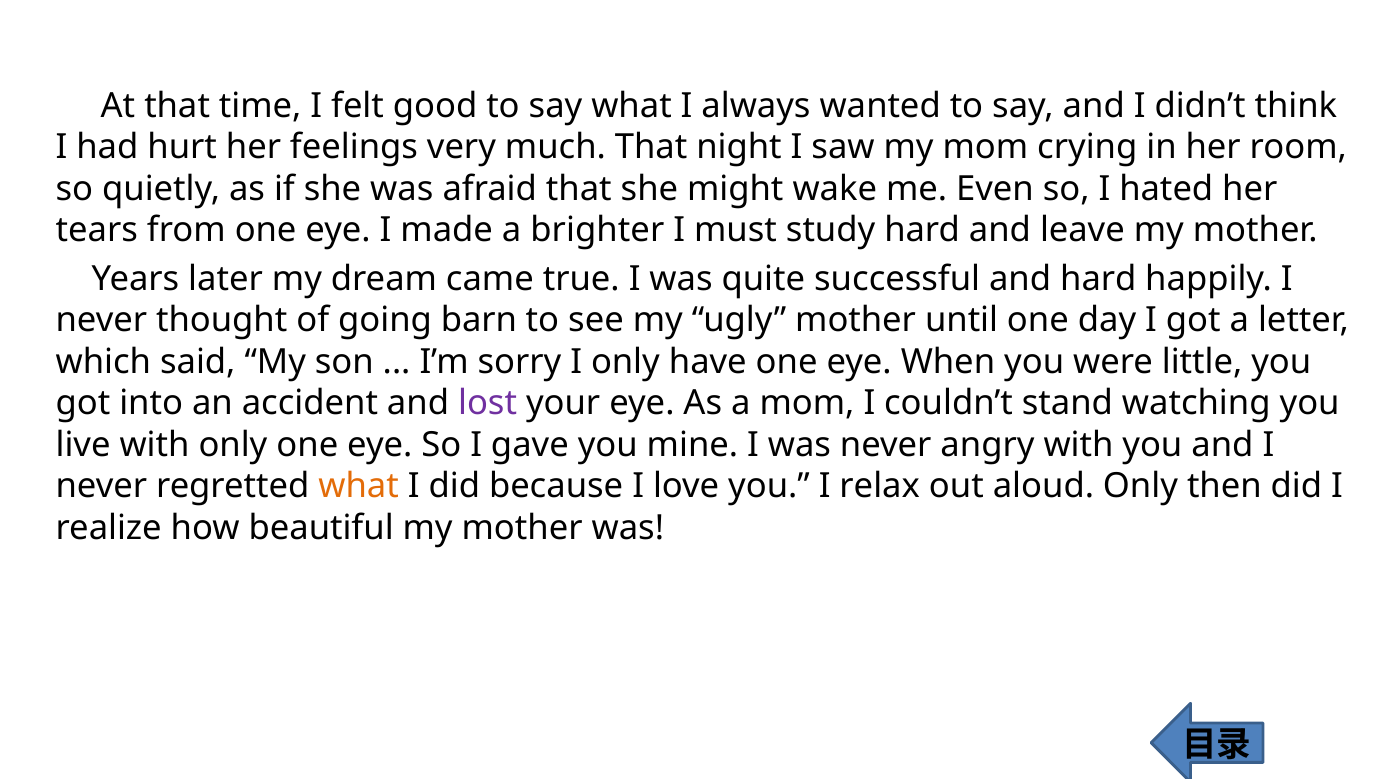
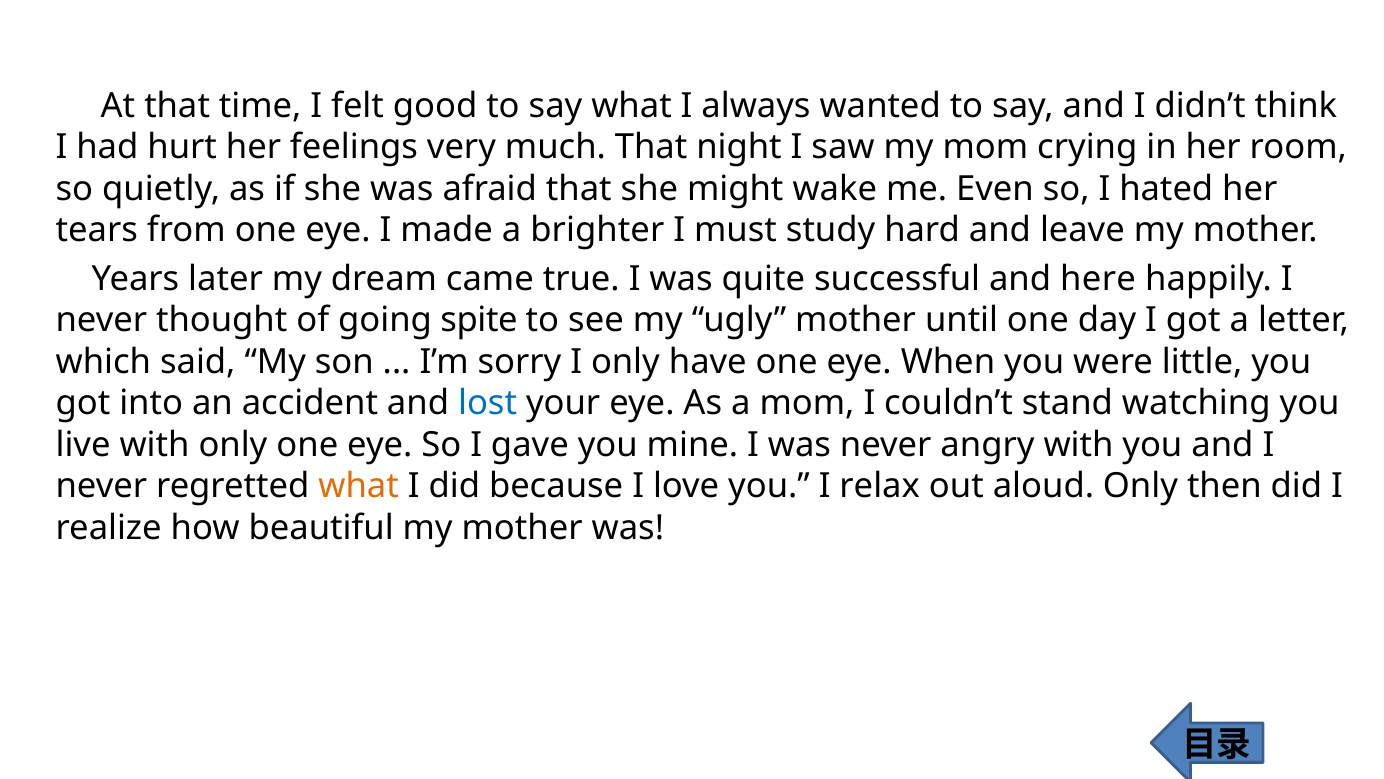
and hard: hard -> here (1098, 279)
barn: barn -> spite (479, 320)
lost colour: purple -> blue (488, 403)
